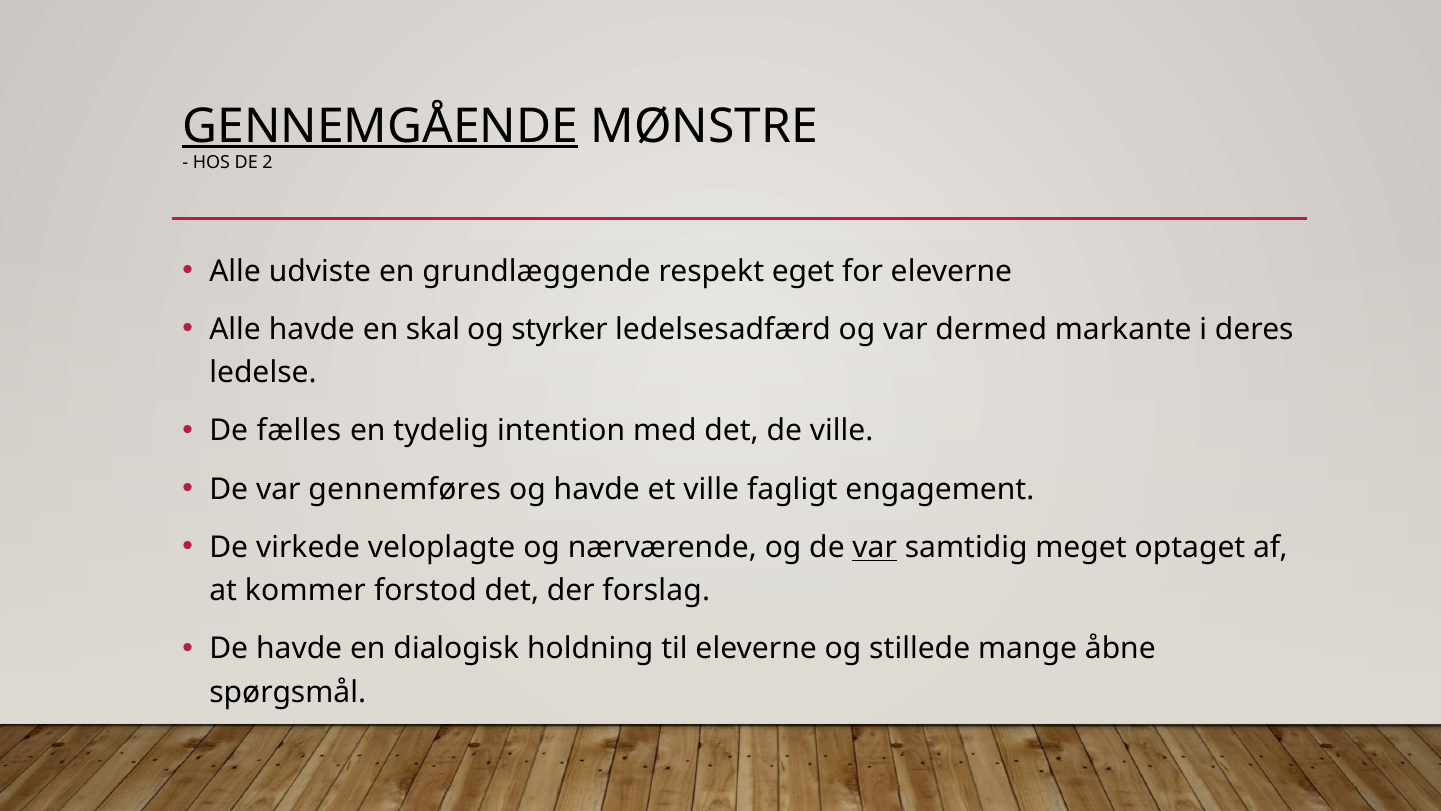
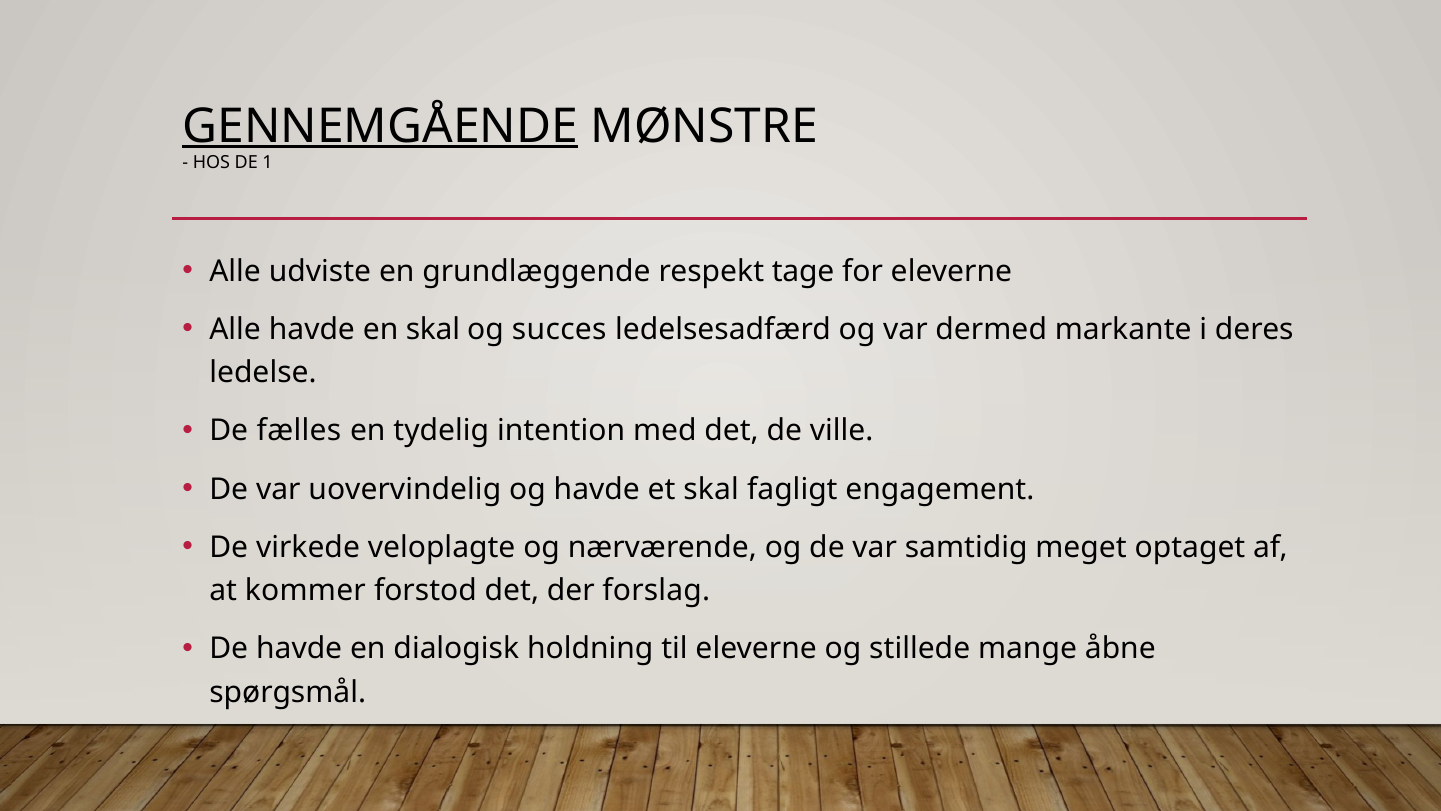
2: 2 -> 1 (268, 162)
eget: eget -> tage (803, 271)
styrker: styrker -> succes (559, 329)
gennemføres: gennemføres -> uovervindelig (405, 489)
et ville: ville -> skal (711, 489)
var underline: present -> none (875, 547)
